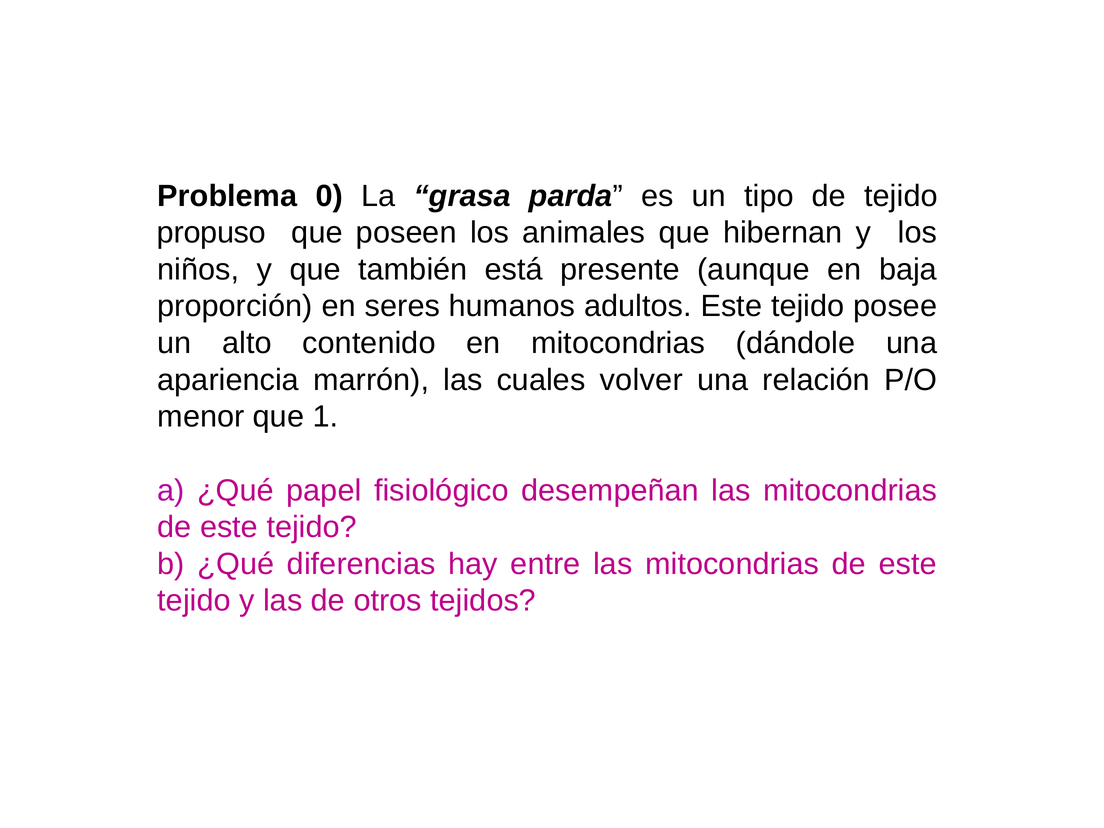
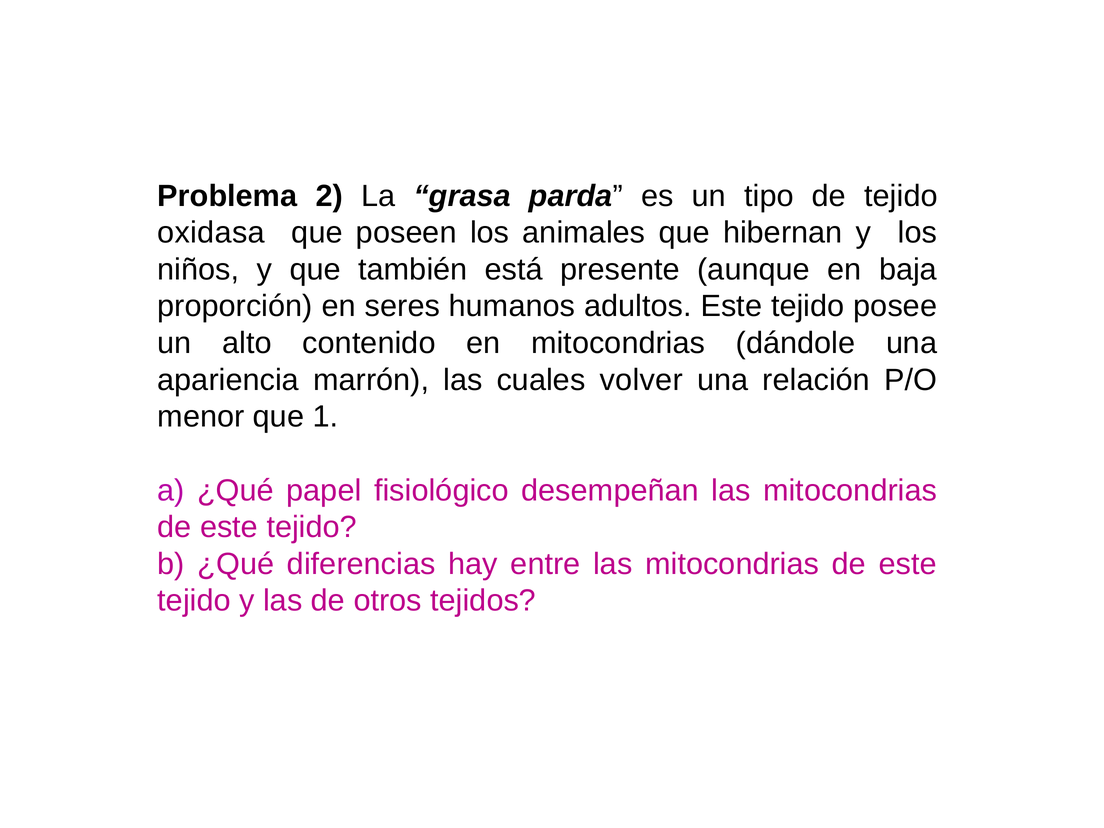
0: 0 -> 2 (329, 196)
propuso: propuso -> oxidasa (211, 233)
